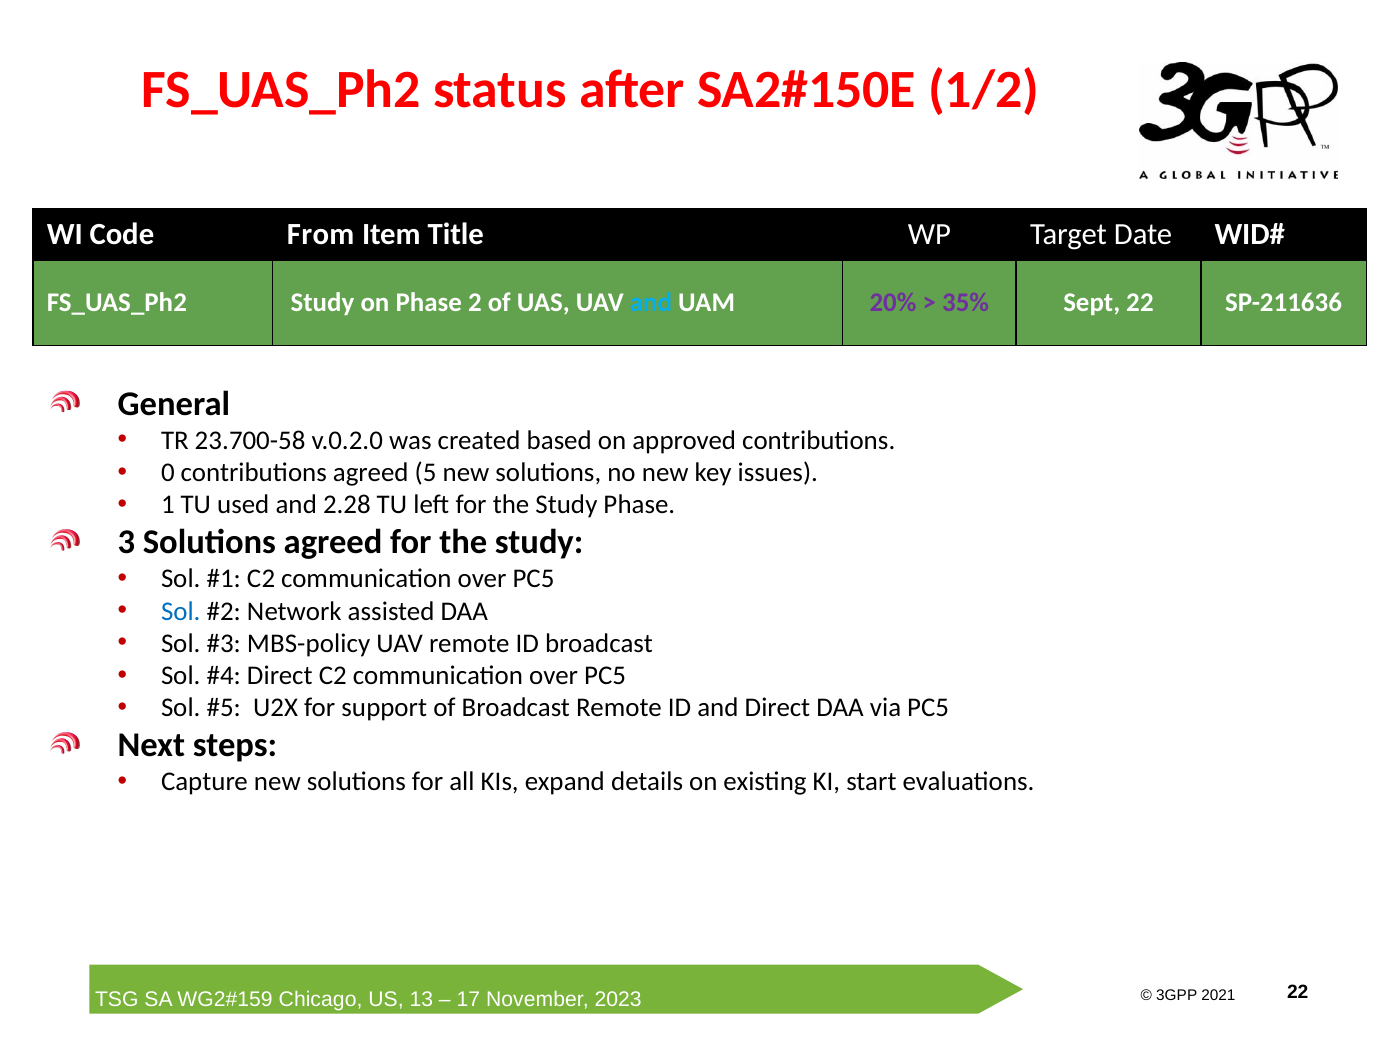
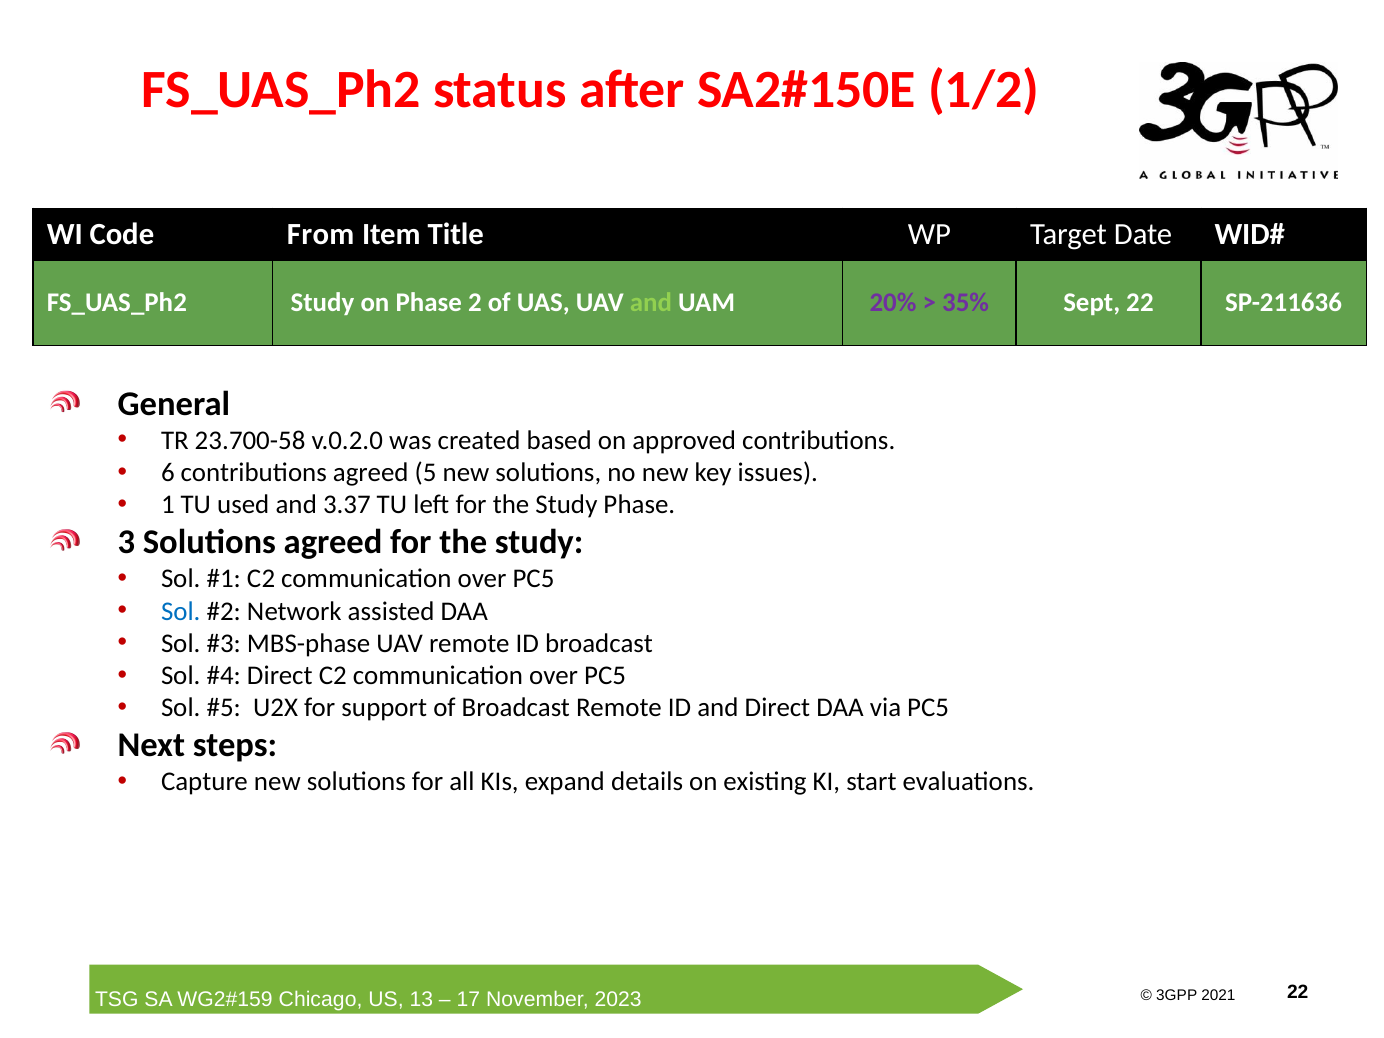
and colour: light blue -> light green (651, 303)
0: 0 -> 6 (168, 473)
2.28: 2.28 -> 3.37 (347, 505)
MBS-policy: MBS-policy -> MBS-phase (309, 643)
